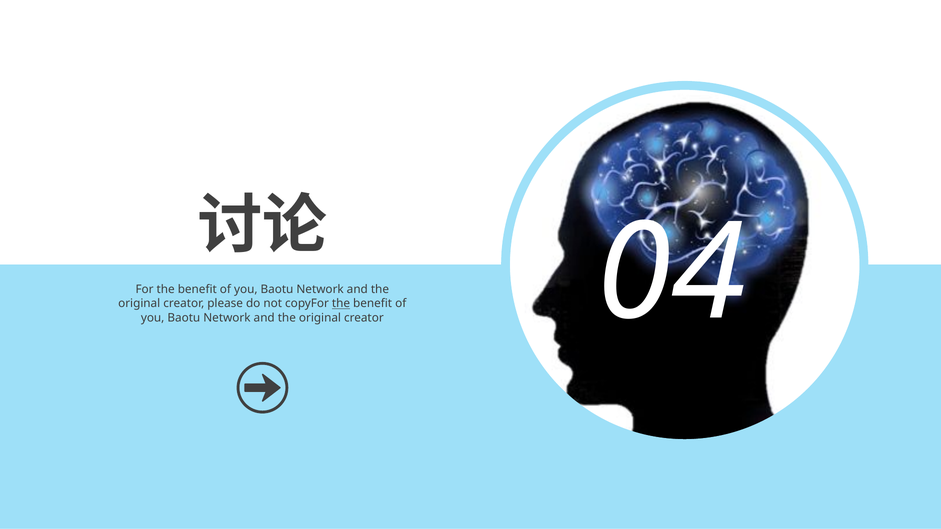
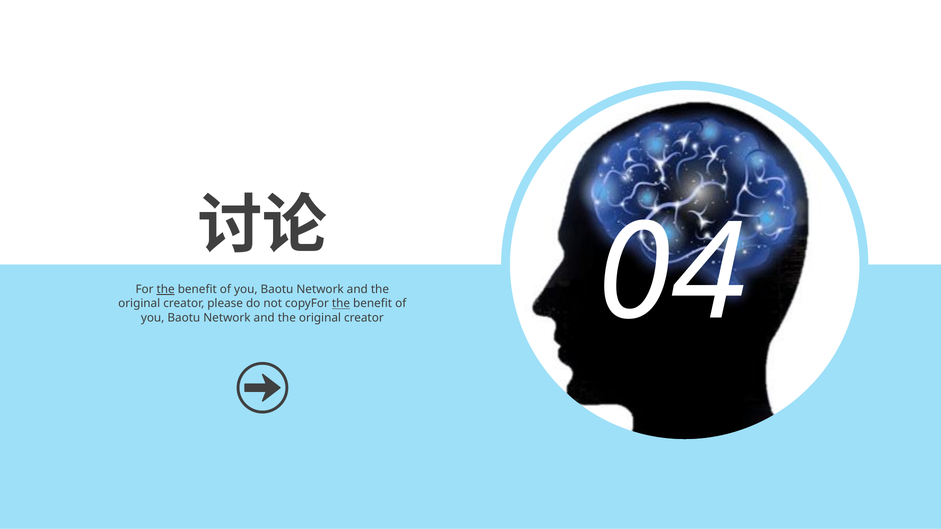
the underline: none -> present (166, 290)
